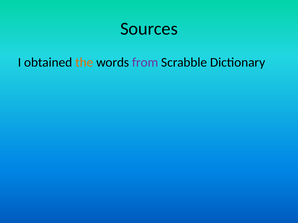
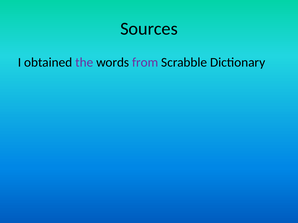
the colour: orange -> purple (84, 63)
